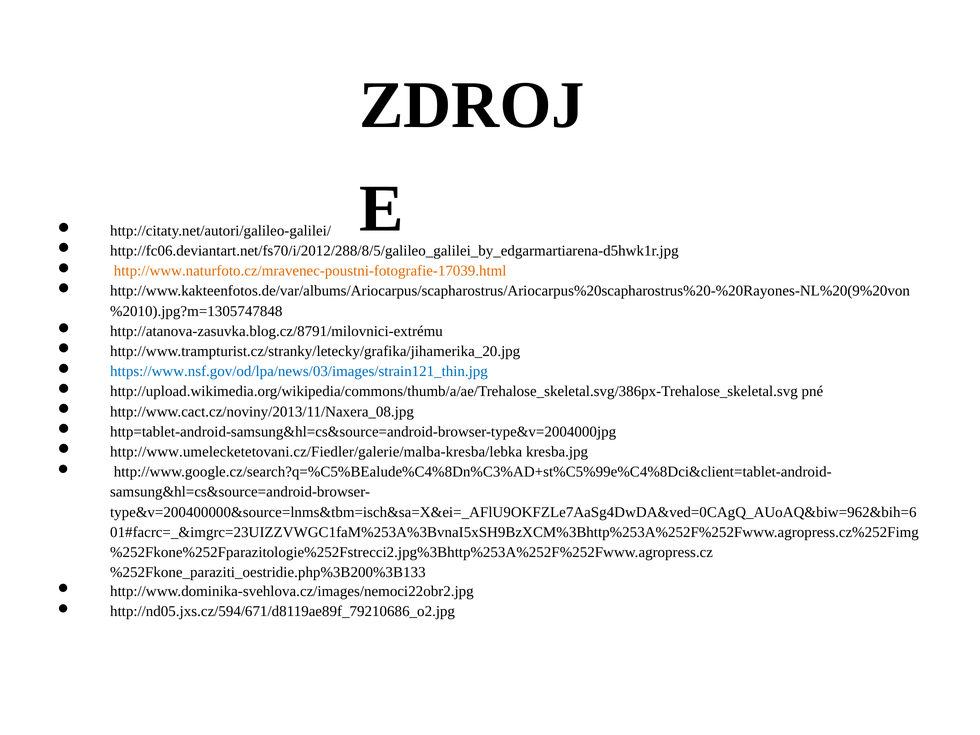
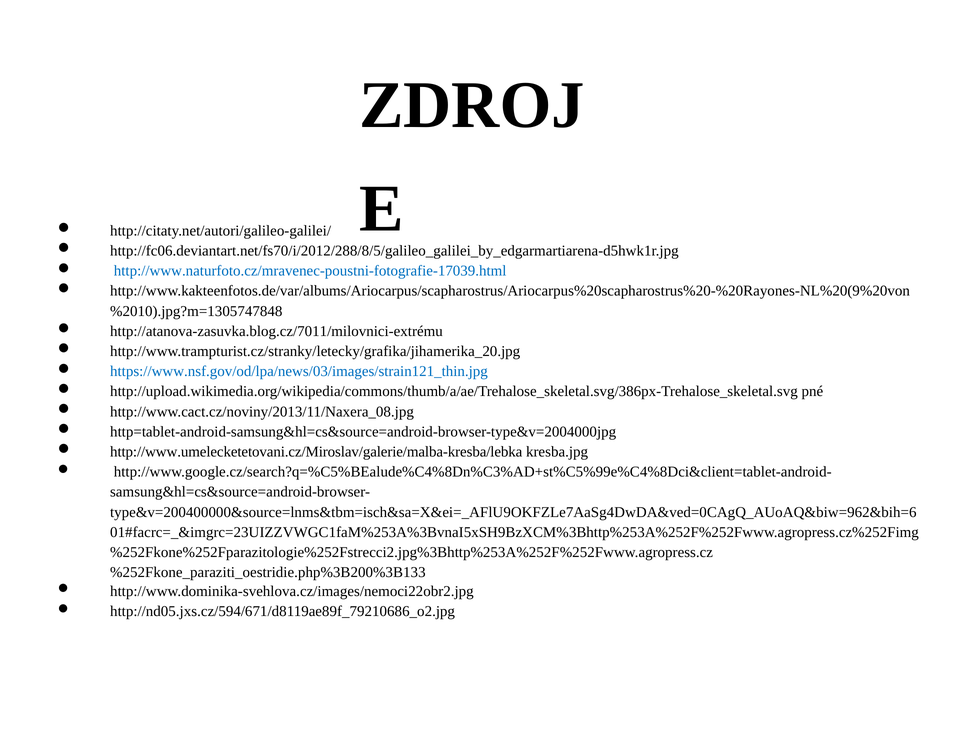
http://www.naturfoto.cz/mravenec-poustni-fotografie-17039.html colour: orange -> blue (310, 271)
http://atanova-zasuvka.blog.cz/8791/milovnici-extrému: http://atanova-zasuvka.blog.cz/8791/milovnici-extrému -> http://atanova-zasuvka.blog.cz/7011/milovnici-extrému (276, 331)
http://www.umelecketetovani.cz/Fiedler/galerie/malba-kresba/lebka: http://www.umelecketetovani.cz/Fiedler/galerie/malba-kresba/lebka -> http://www.umelecketetovani.cz/Miroslav/galerie/malba-kresba/lebka (316, 452)
